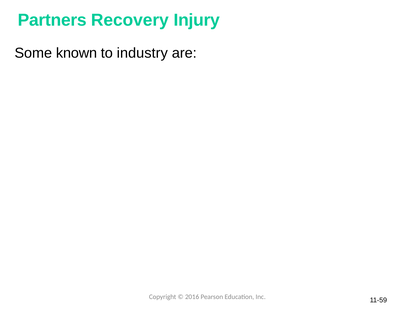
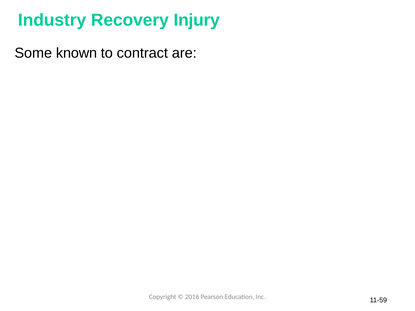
Partners: Partners -> Industry (52, 20)
industry: industry -> contract (142, 53)
